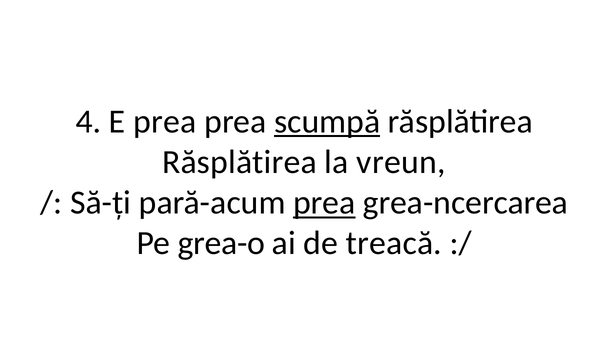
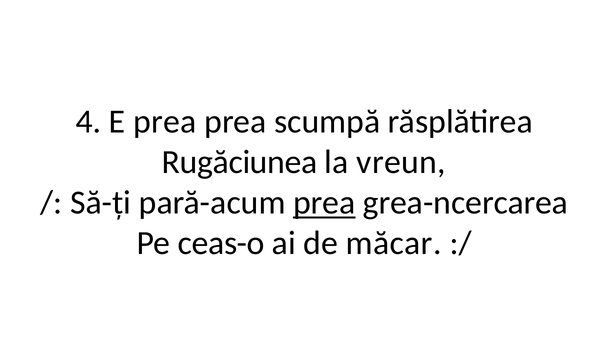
scumpă underline: present -> none (327, 122)
Răsplătirea: Răsplătirea -> Rugăciunea (240, 162)
grea-o: grea-o -> ceas-o (221, 244)
treacă: treacă -> măcar (394, 244)
